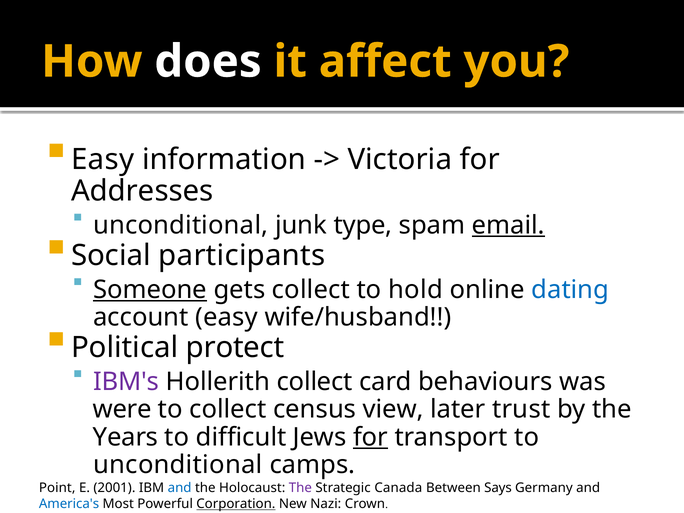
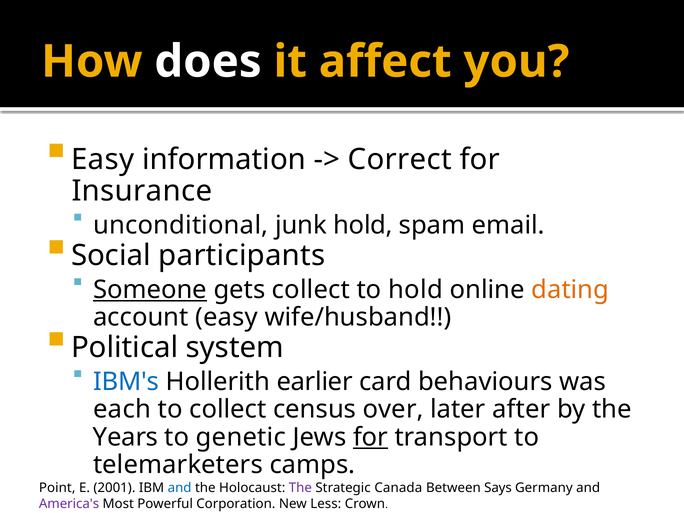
Victoria: Victoria -> Correct (400, 159)
Addresses: Addresses -> Insurance (142, 191)
junk type: type -> hold (363, 225)
email underline: present -> none (508, 225)
dating colour: blue -> orange (570, 290)
protect: protect -> system (235, 348)
IBM's colour: purple -> blue (126, 382)
Hollerith collect: collect -> earlier (315, 382)
were: were -> each (122, 409)
view: view -> over (393, 409)
trust: trust -> after (521, 409)
difficult: difficult -> genetic (241, 437)
unconditional: unconditional -> telemarketers (178, 465)
America's colour: blue -> purple (69, 504)
Corporation underline: present -> none (236, 504)
Nazi: Nazi -> Less (326, 504)
